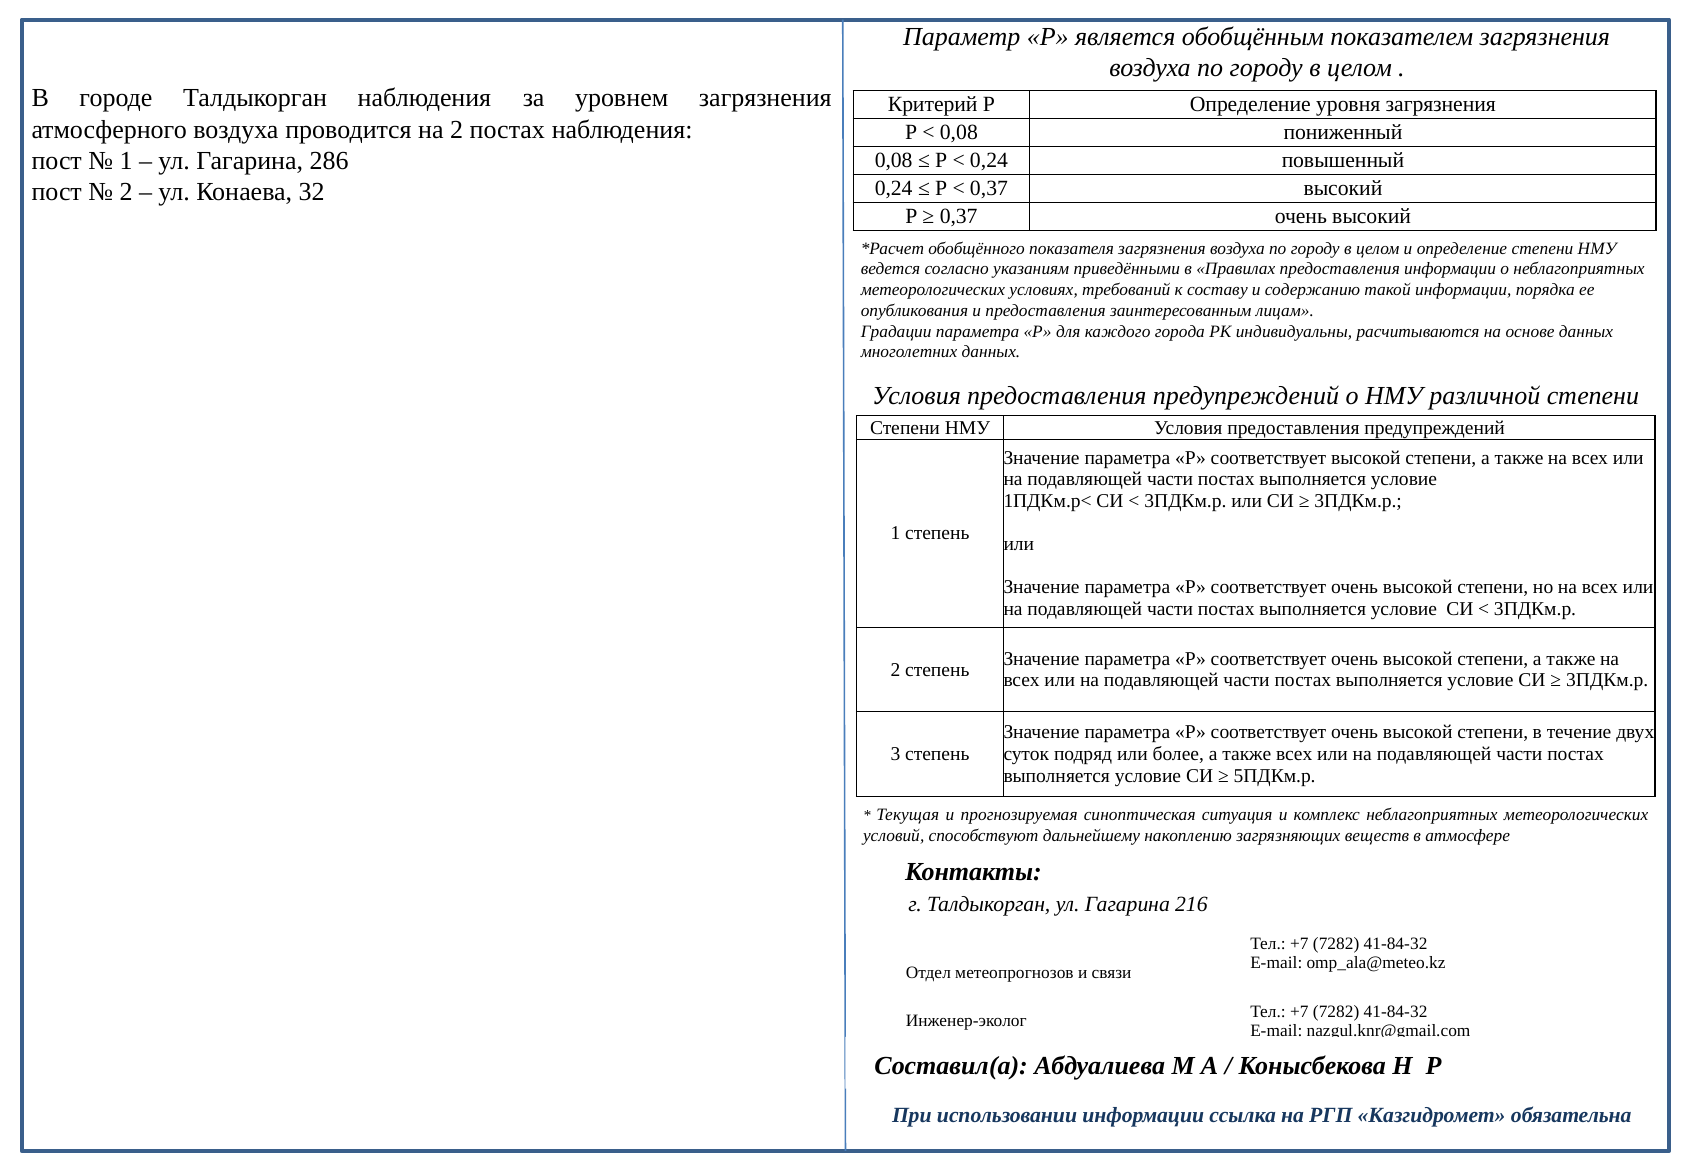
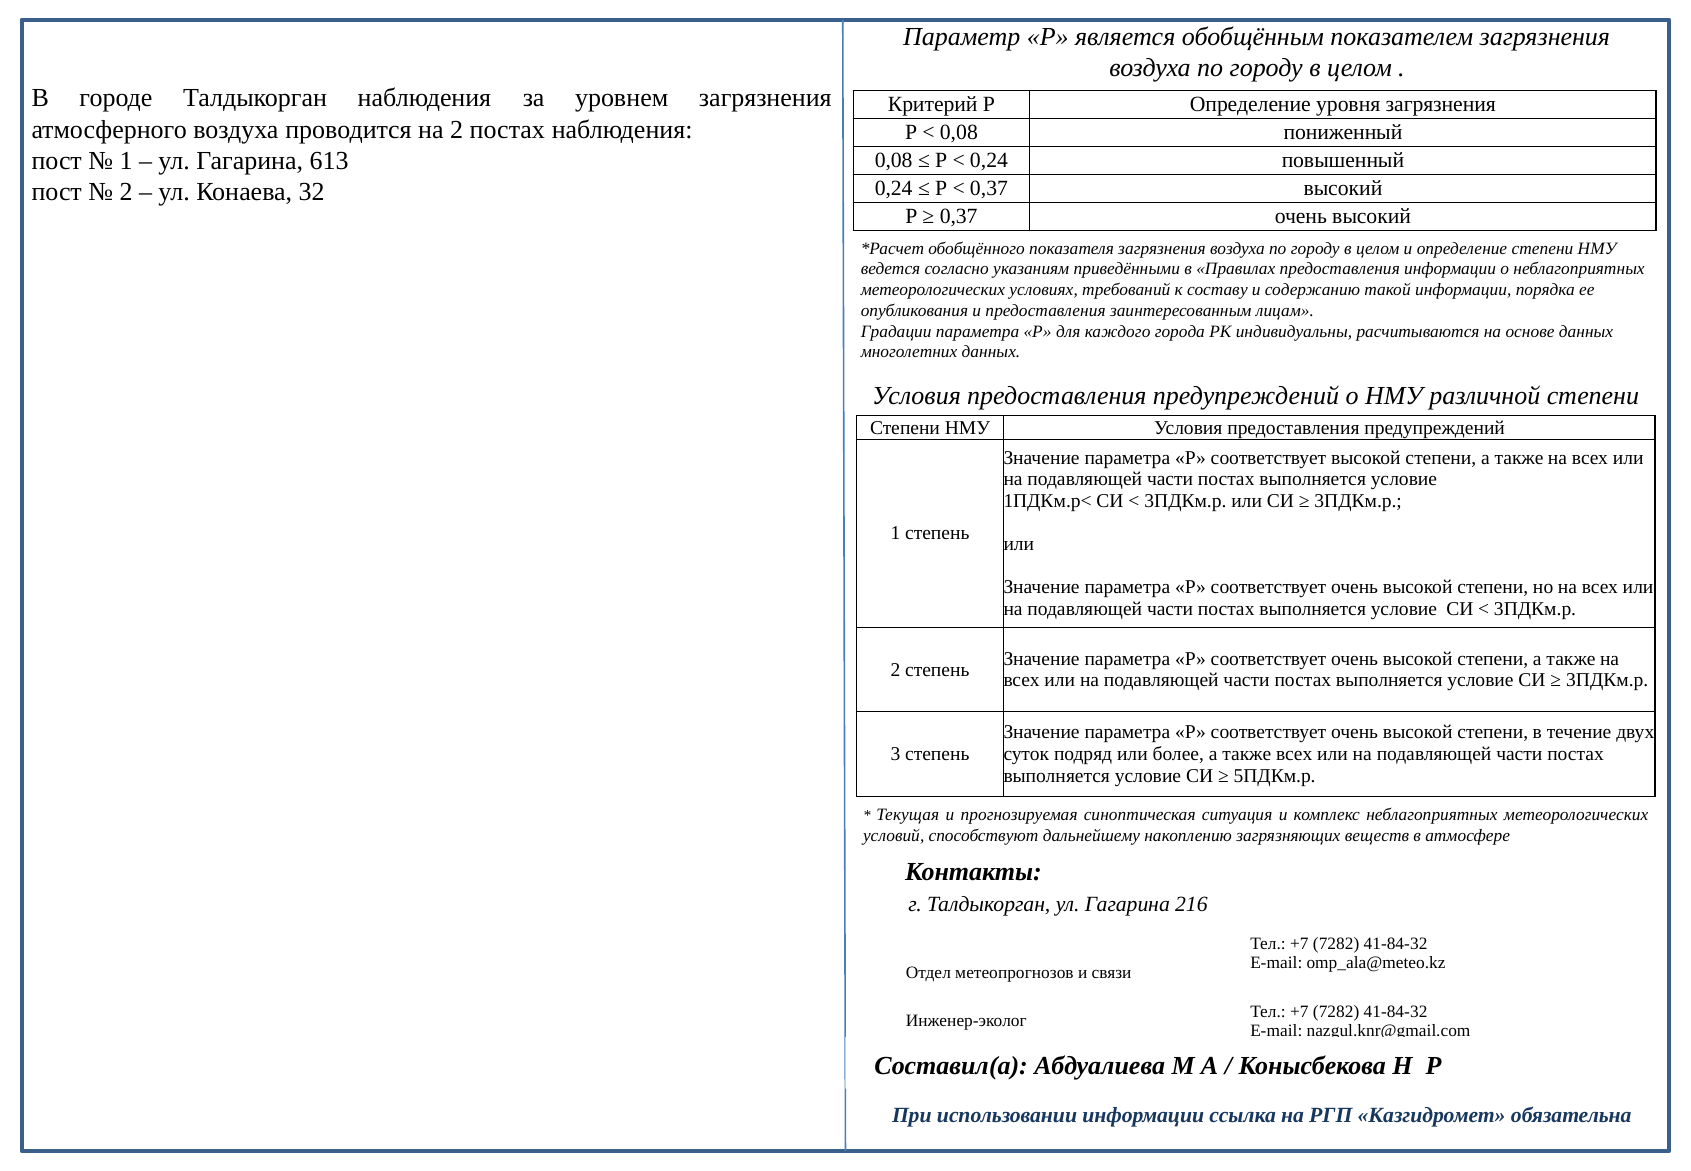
286: 286 -> 613 (329, 161)
